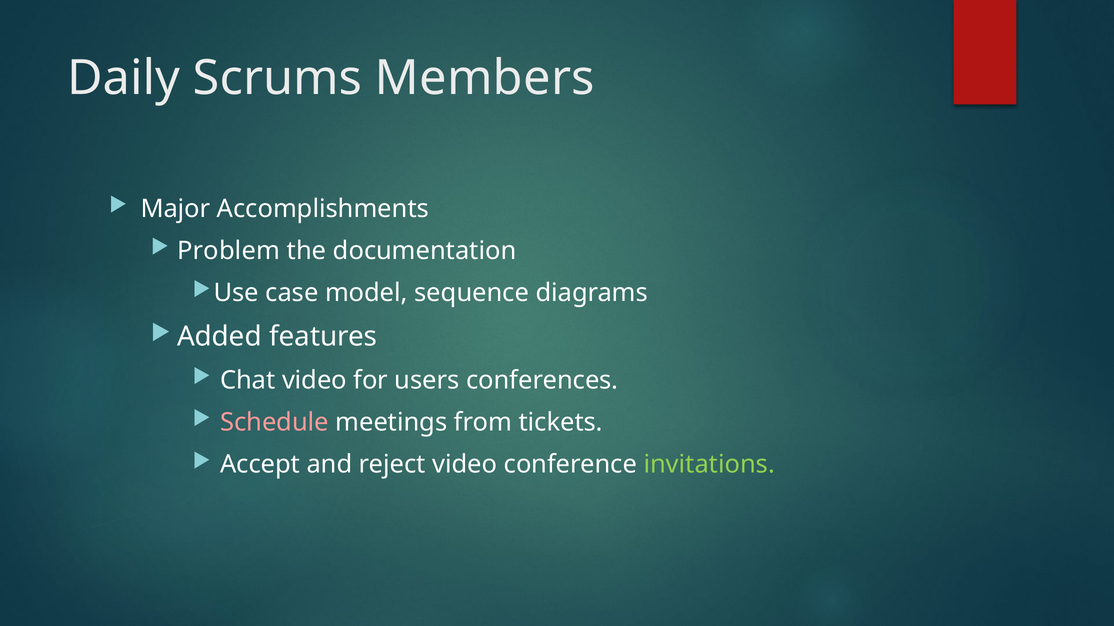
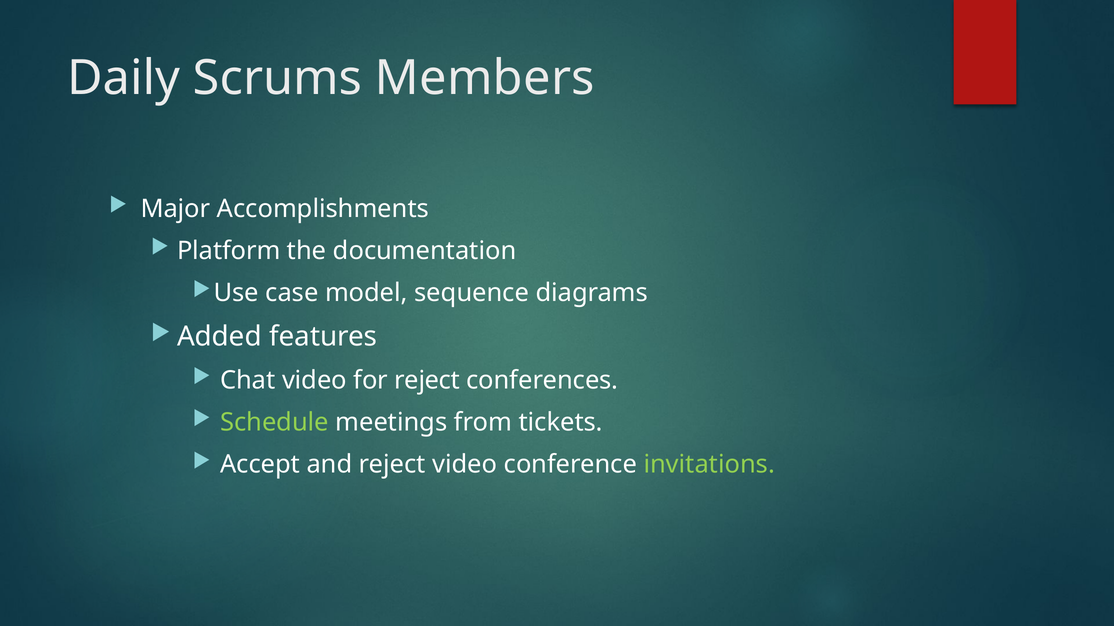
Problem: Problem -> Platform (229, 251)
for users: users -> reject (427, 380)
Schedule colour: pink -> light green (274, 423)
